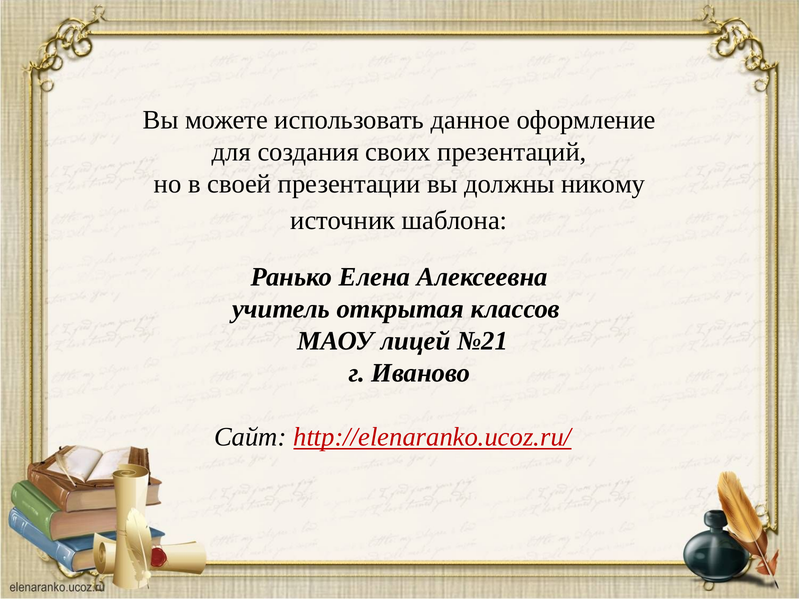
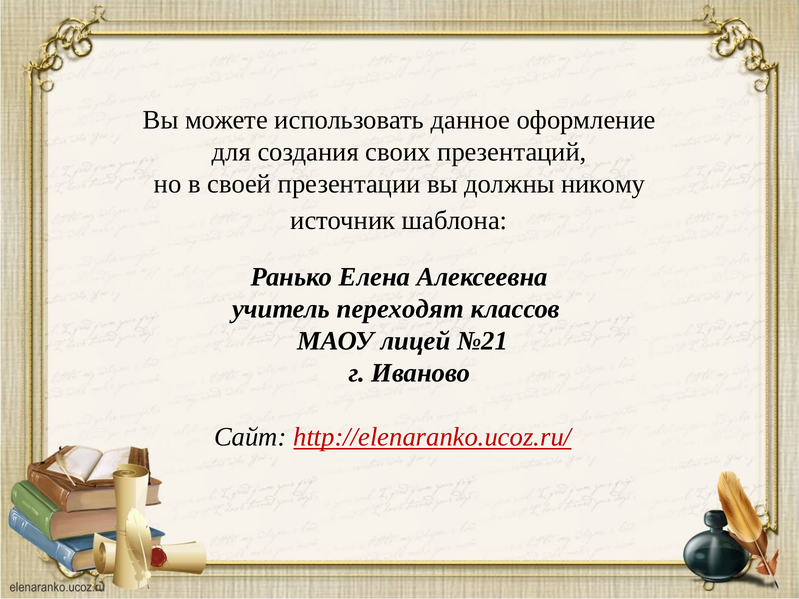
открытая: открытая -> переходят (400, 309)
